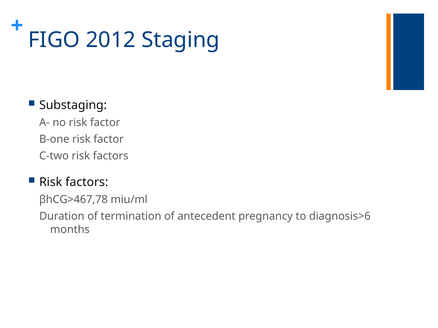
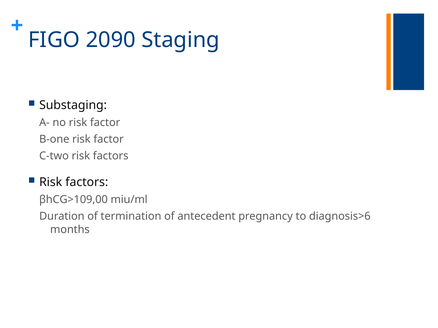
2012: 2012 -> 2090 (111, 40)
βhCG>467,78: βhCG>467,78 -> βhCG>109,00 (73, 200)
